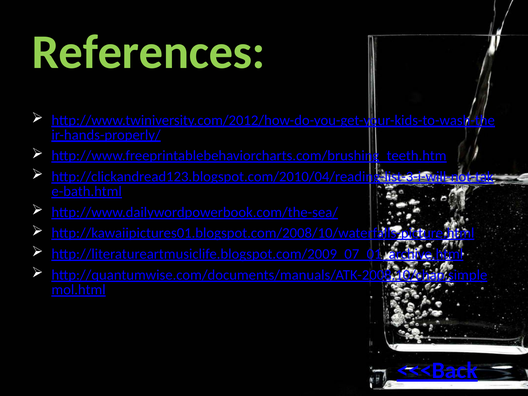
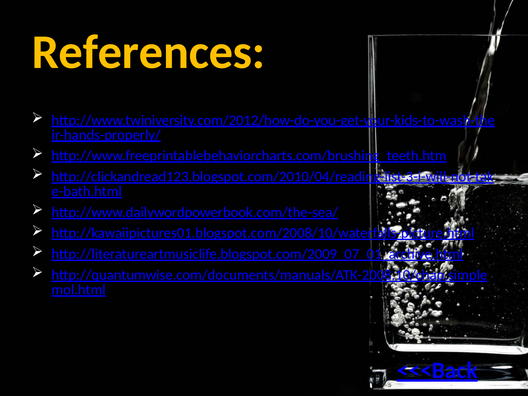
References colour: light green -> yellow (148, 52)
